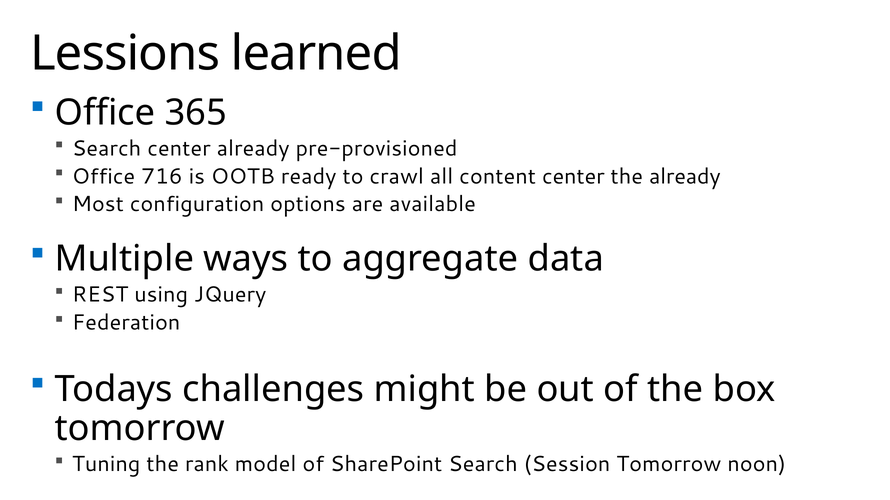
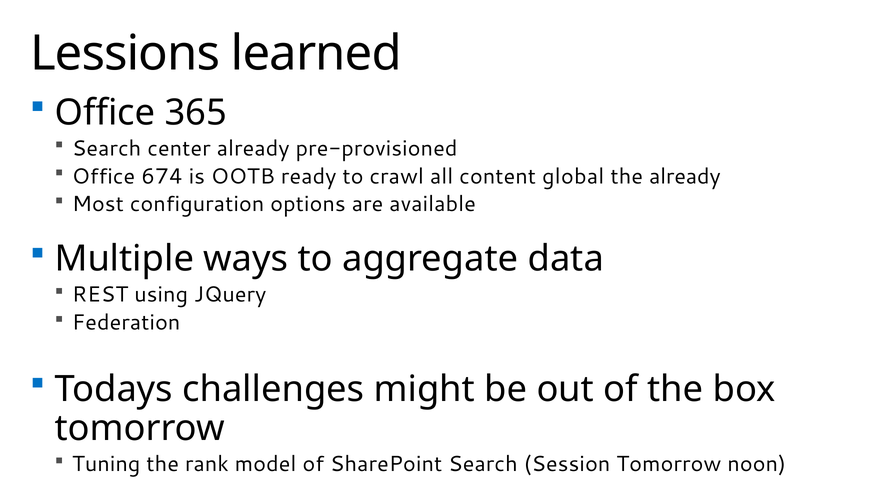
716: 716 -> 674 (162, 177)
content center: center -> global (573, 177)
